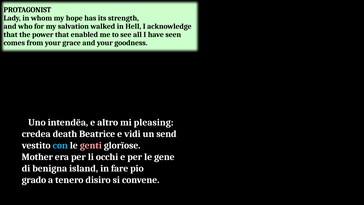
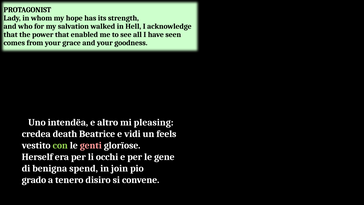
send: send -> feels (166, 134)
con colour: light blue -> light green (60, 145)
Mother: Mother -> Herself (37, 157)
island: island -> spend (84, 168)
fare: fare -> join (120, 168)
